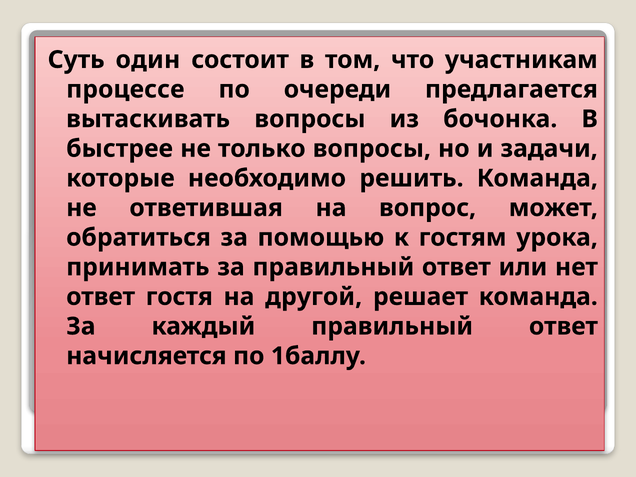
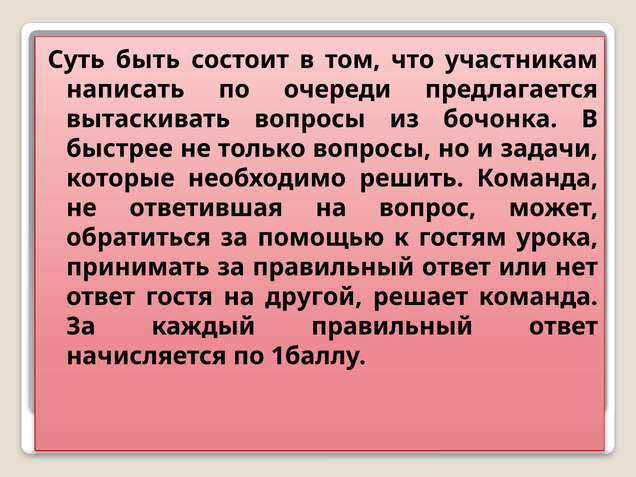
один: один -> быть (148, 60)
процессе: процессе -> написать (125, 89)
